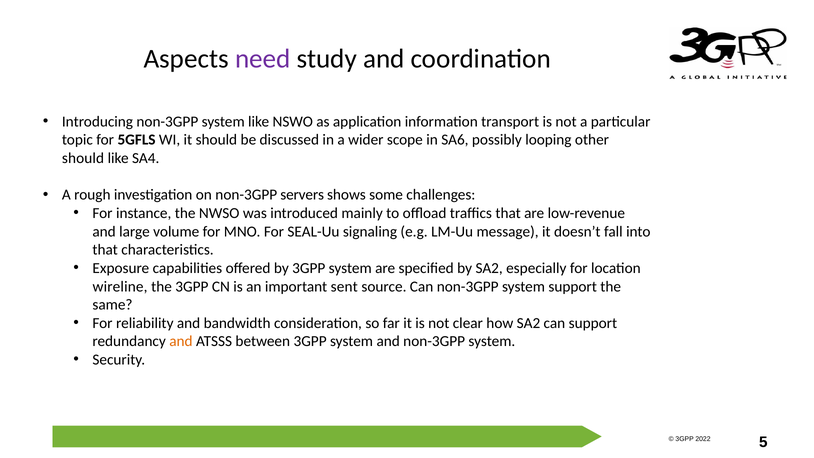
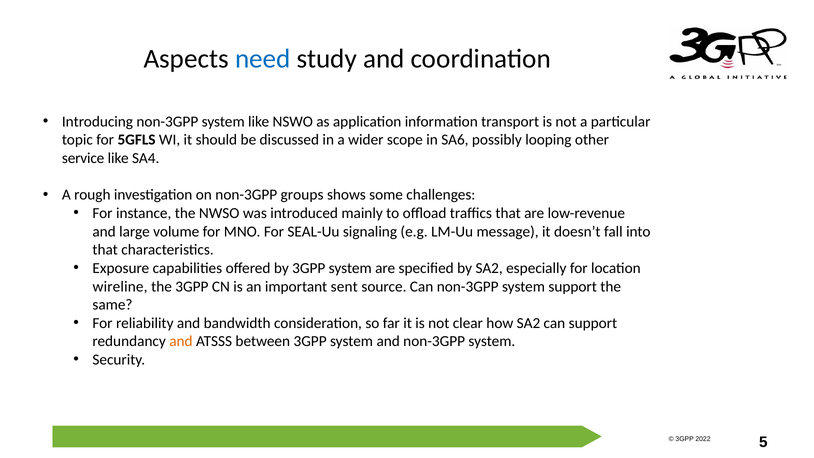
need colour: purple -> blue (263, 59)
should: should -> service (83, 158)
servers: servers -> groups (302, 195)
